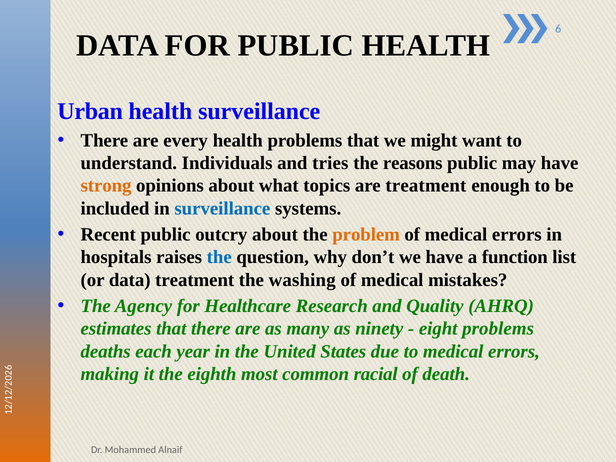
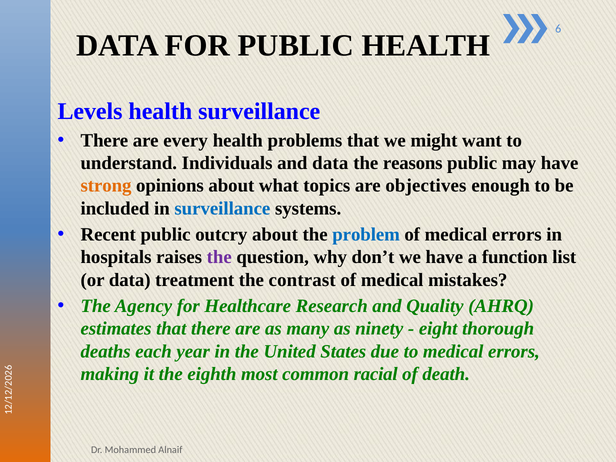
Urban: Urban -> Levels (90, 112)
and tries: tries -> data (330, 163)
are treatment: treatment -> objectives (426, 186)
problem colour: orange -> blue (366, 235)
the colour: blue -> purple (219, 257)
washing: washing -> contrast (302, 280)
eight problems: problems -> thorough (498, 329)
